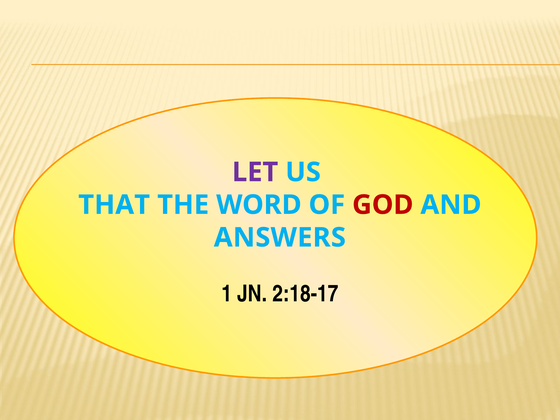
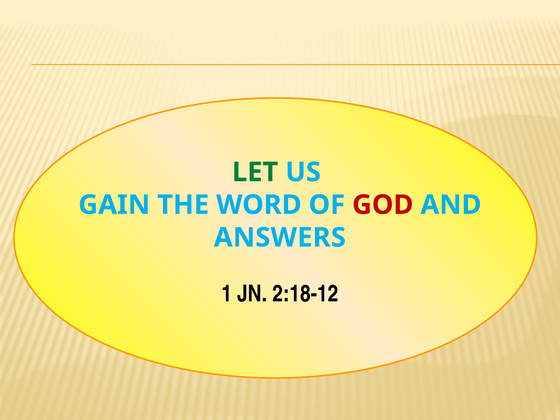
LET colour: purple -> green (255, 172)
THAT: THAT -> GAIN (114, 205)
2:18-17: 2:18-17 -> 2:18-12 (306, 294)
